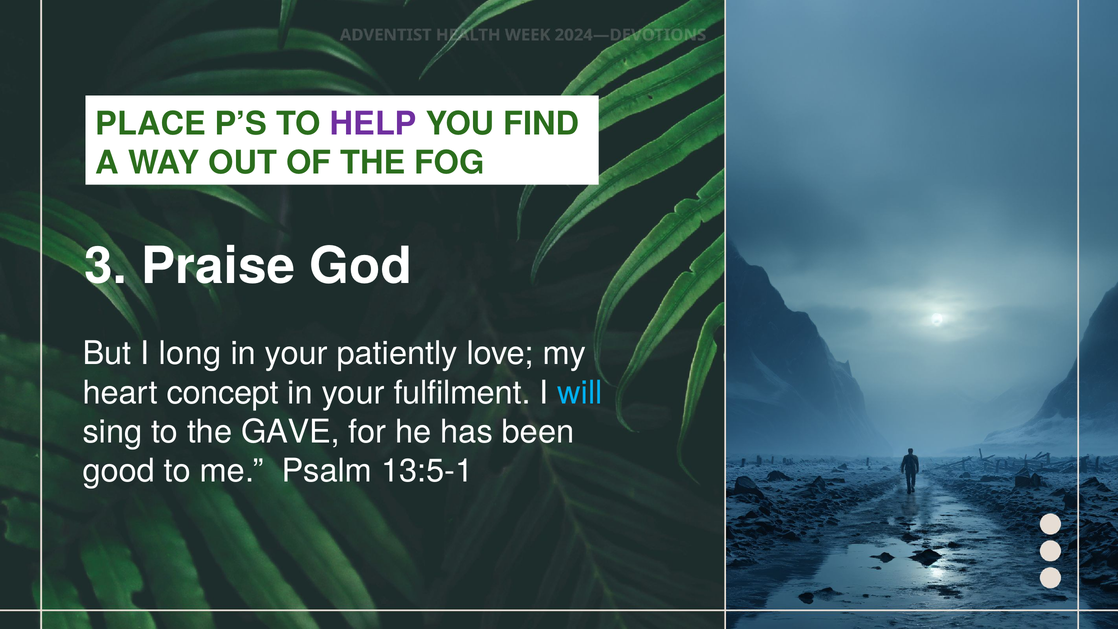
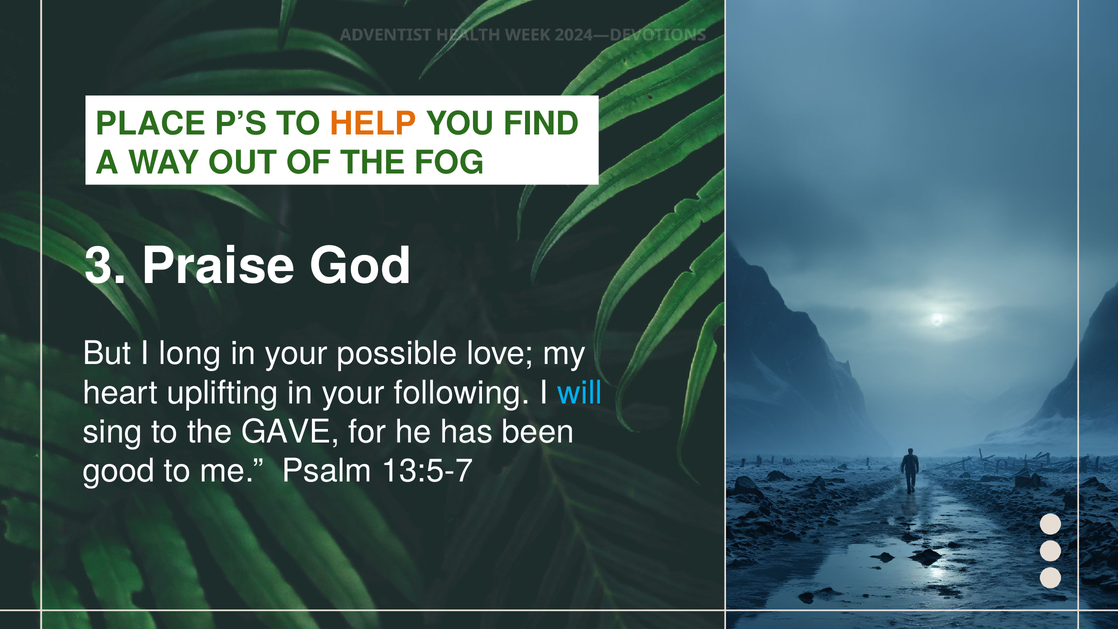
HELP colour: purple -> orange (373, 124)
patiently: patiently -> possible (397, 354)
concept: concept -> uplifting (223, 393)
fulfilment: fulfilment -> following (462, 393)
13:5-1: 13:5-1 -> 13:5-7 (427, 471)
